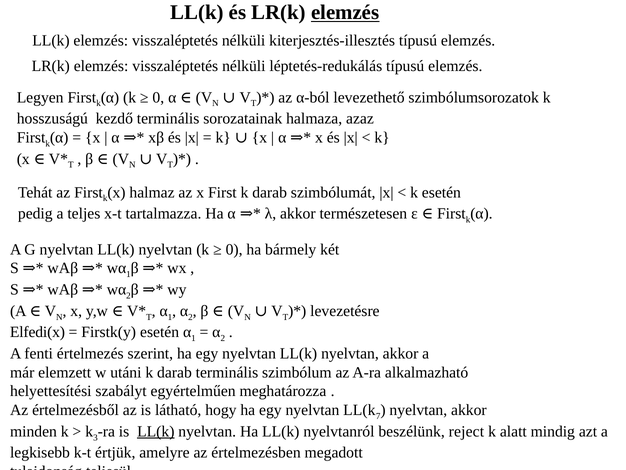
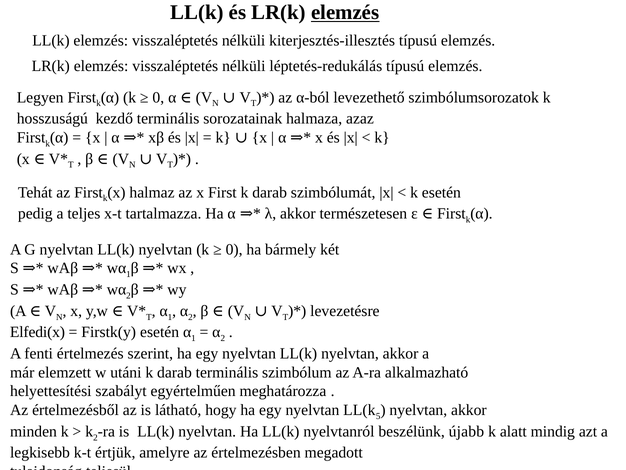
7: 7 -> 5 (378, 416)
k 3: 3 -> 2 (95, 437)
LL(k underline: present -> none (156, 431)
reject: reject -> újabb (466, 431)
